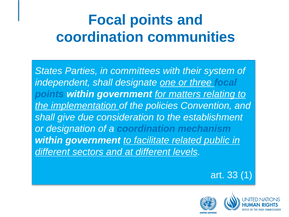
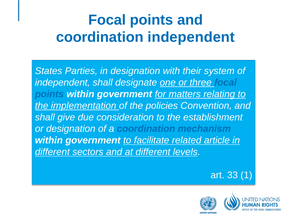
coordination communities: communities -> independent (191, 37)
in committees: committees -> designation (135, 71)
public: public -> article (217, 140)
